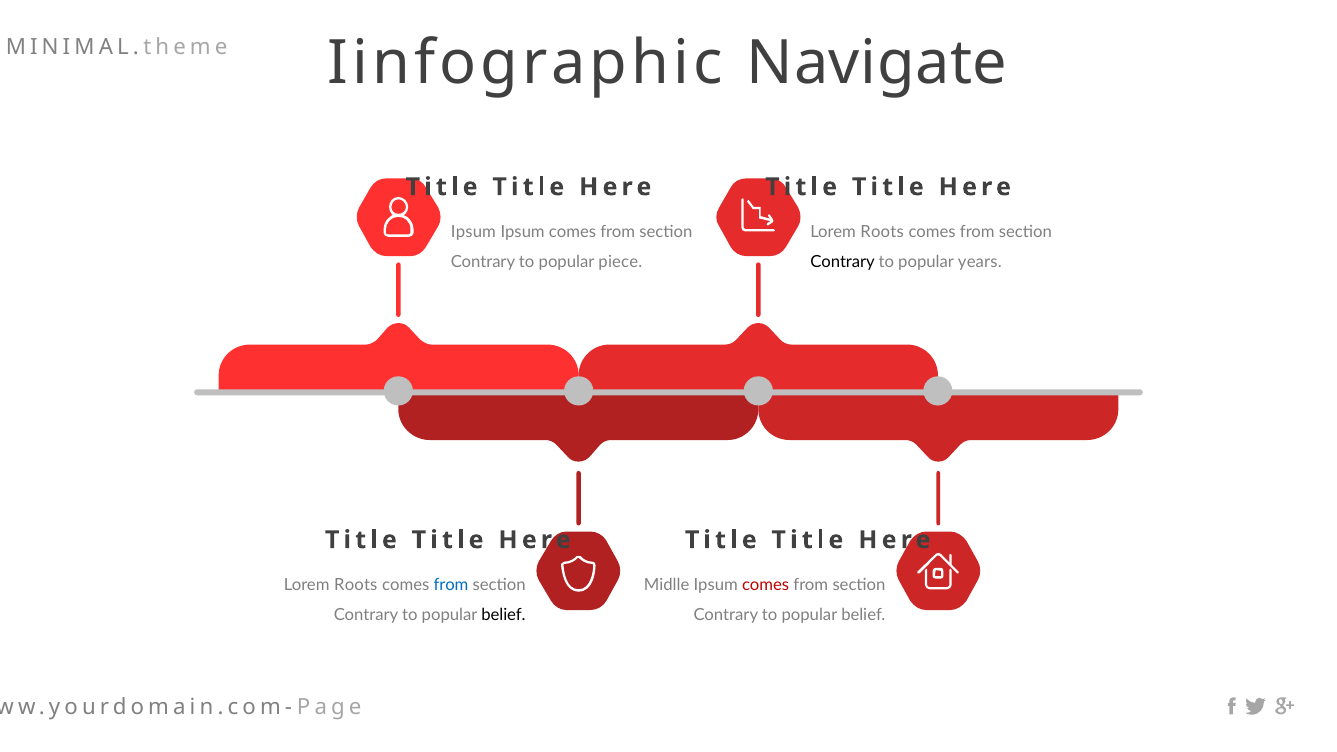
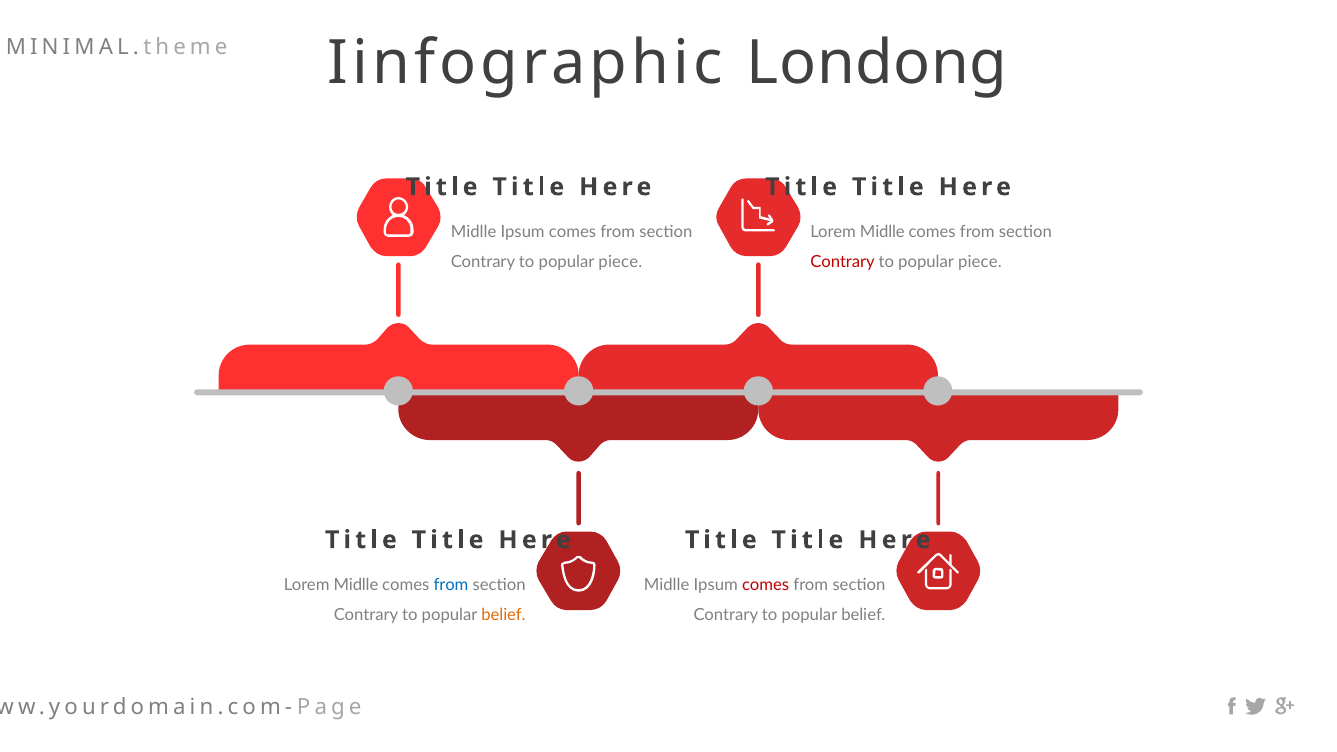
Navigate: Navigate -> Londong (877, 63)
Ipsum: Ipsum -> Midlle (474, 232)
Roots: Roots -> Midlle (882, 232)
Contrary colour: black -> red (843, 262)
years: years -> piece (980, 262)
Roots: Roots -> Midlle (356, 585)
belief colour: black -> orange (504, 615)
